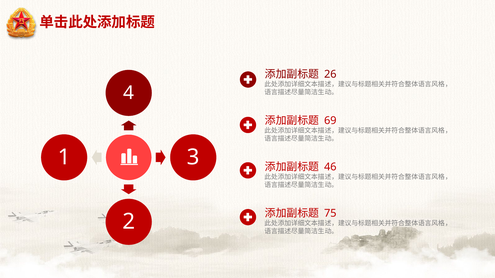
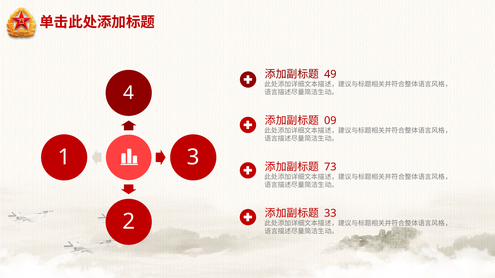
26: 26 -> 49 (330, 74)
69: 69 -> 09 (330, 121)
46: 46 -> 73 (330, 167)
75: 75 -> 33 (330, 213)
